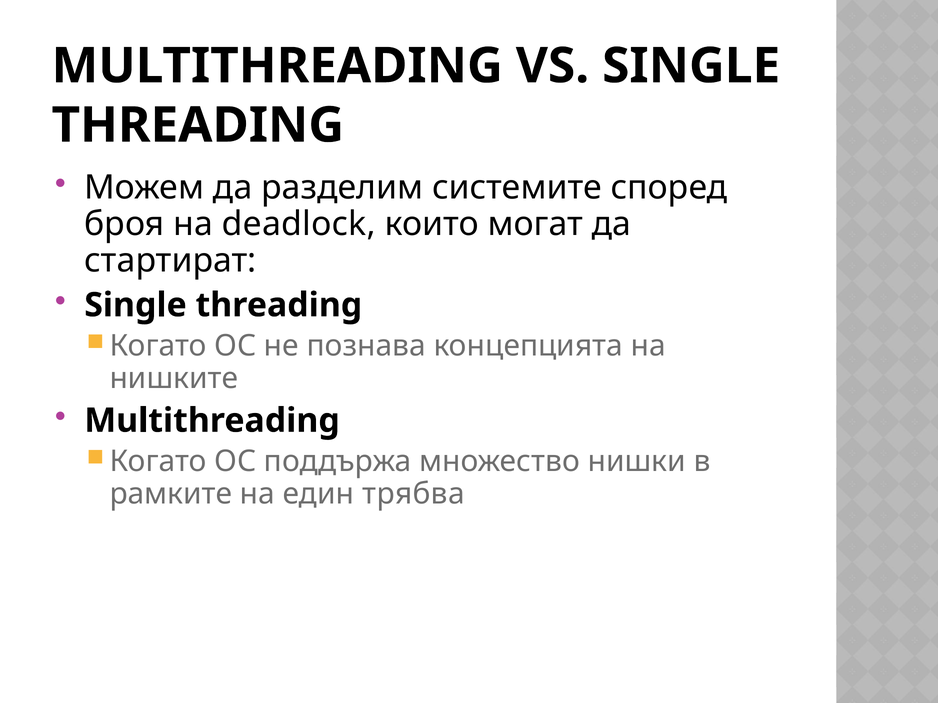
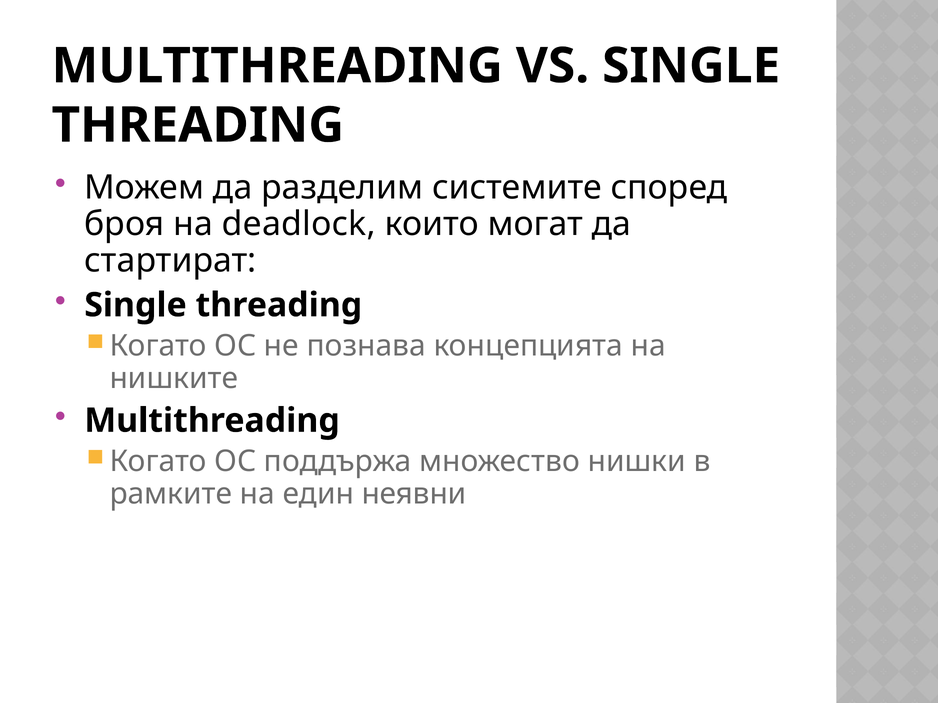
трябва: трябва -> неявни (414, 494)
